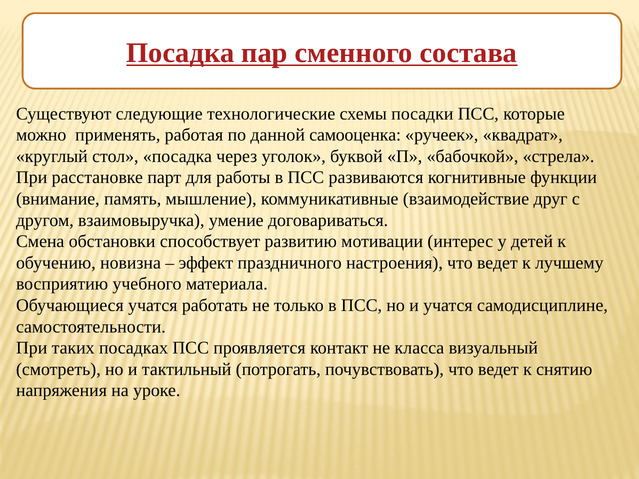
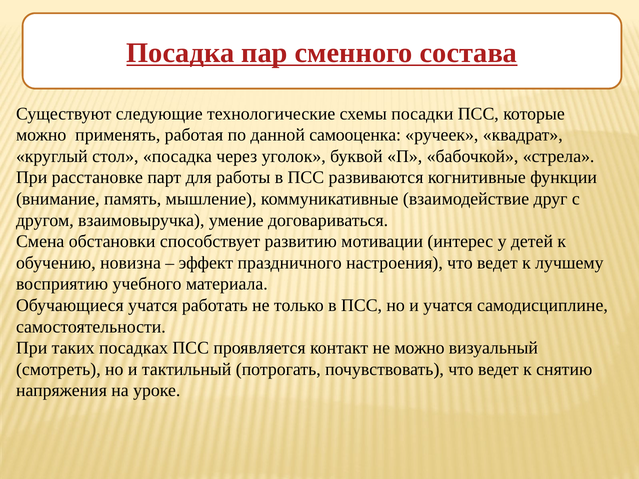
не класса: класса -> можно (419, 348)
